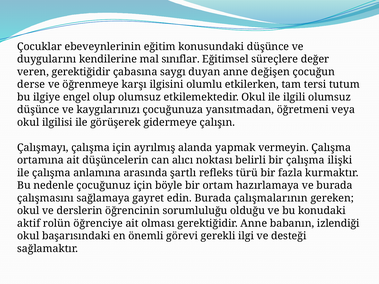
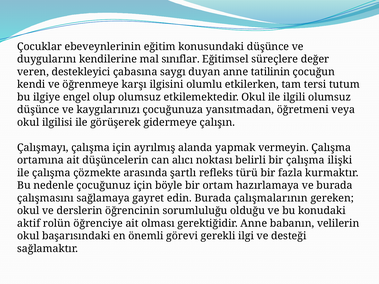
veren gerektiğidir: gerektiğidir -> destekleyici (81, 72)
değişen: değişen -> tatilinin (271, 72)
derse: derse -> kendi (31, 84)
anlamına: anlamına -> çözmekte (97, 173)
izlendiği: izlendiği -> velilerin (338, 224)
